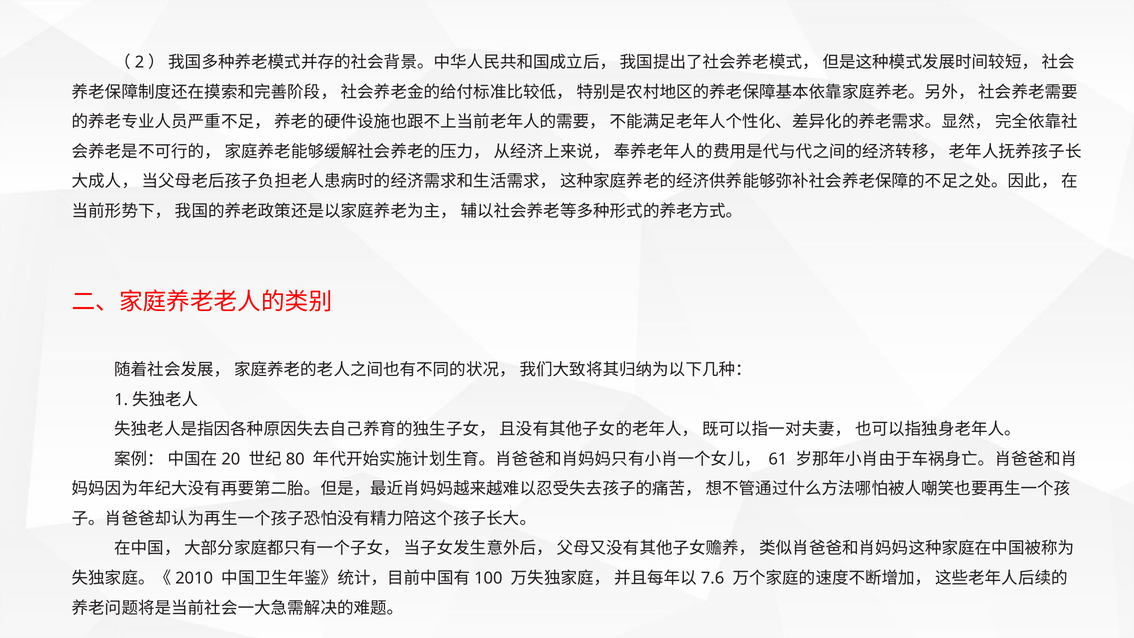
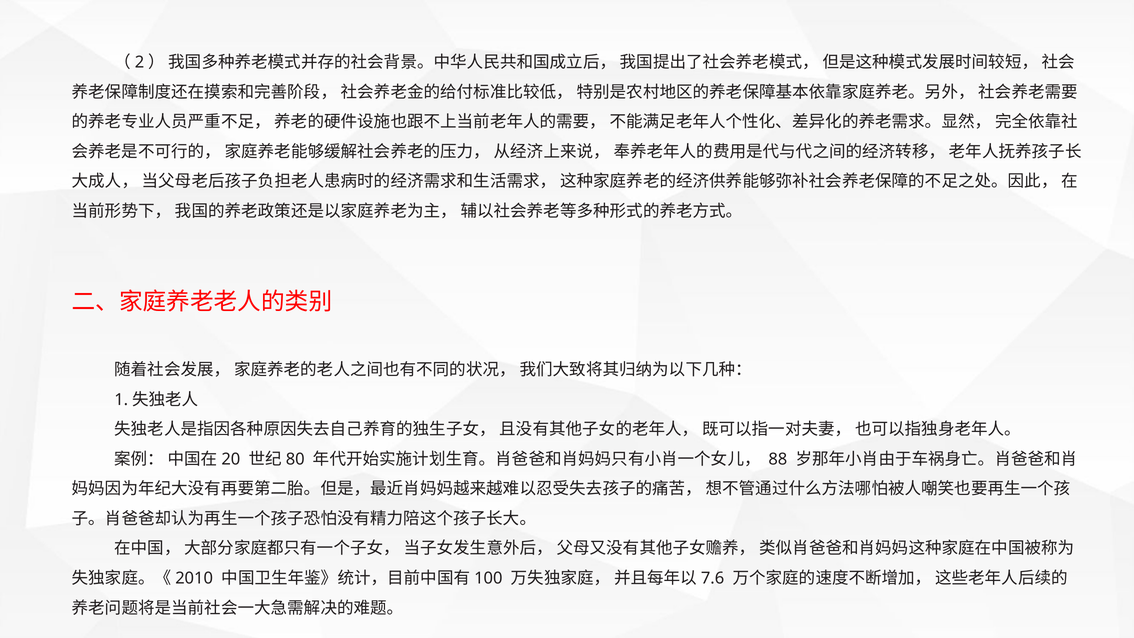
61: 61 -> 88 (778, 459)
